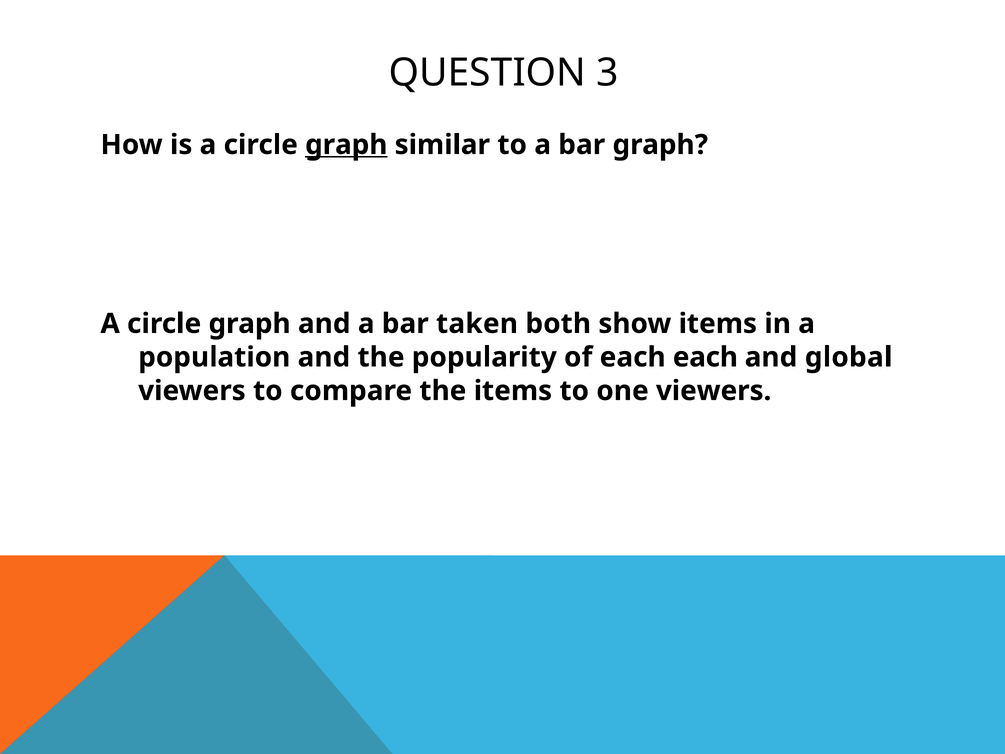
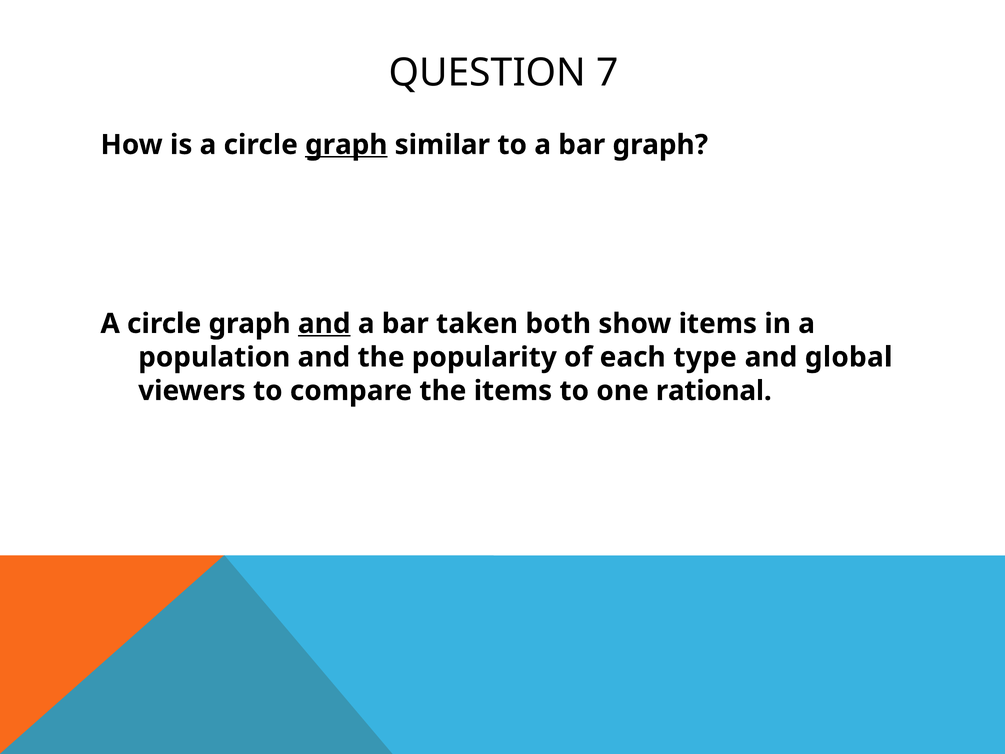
3: 3 -> 7 (607, 73)
and underline: none -> present (324, 324)
each each: each -> type (705, 357)
one viewers: viewers -> rational (714, 391)
